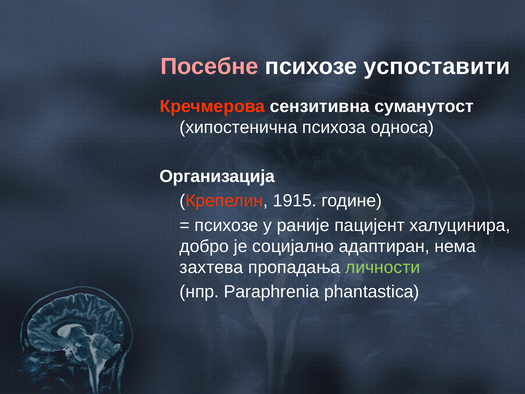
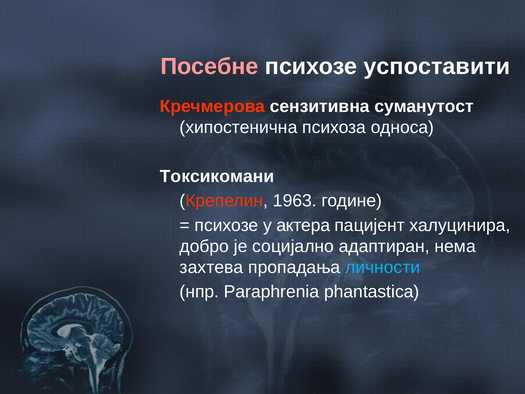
Организација: Организација -> Токсикомани (217, 176)
1915: 1915 -> 1963 (295, 201)
раније: раније -> актера (303, 225)
личности colour: light green -> light blue (383, 267)
